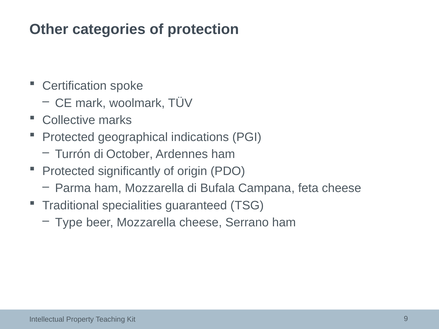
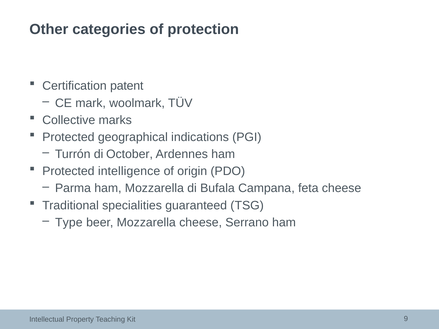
spoke: spoke -> patent (127, 86)
significantly: significantly -> intelligence (129, 171)
